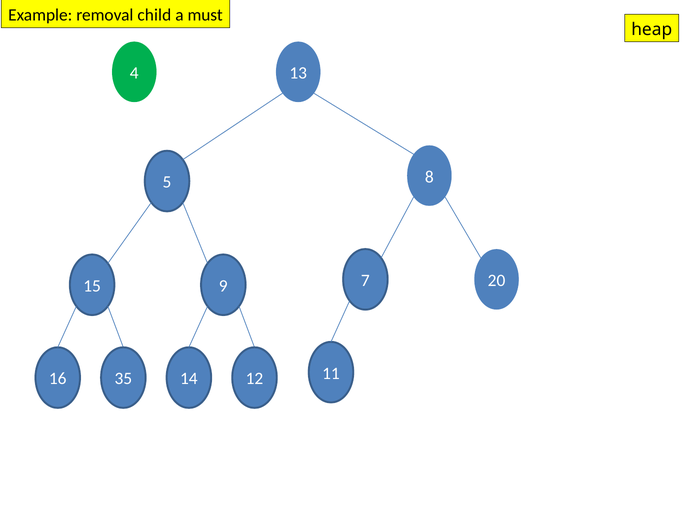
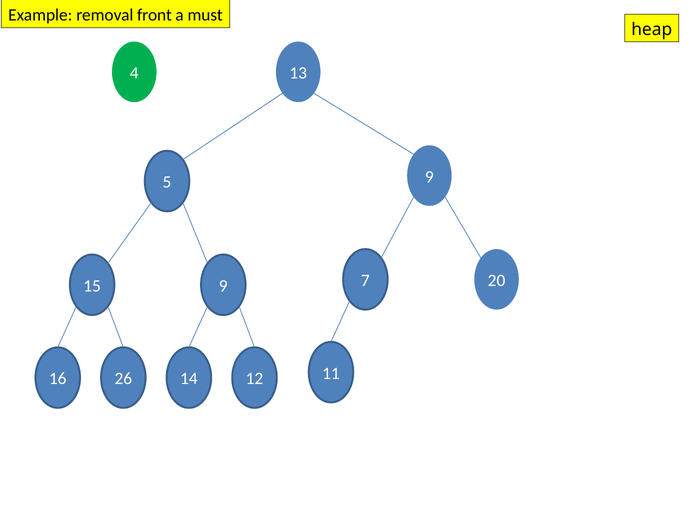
child: child -> front (154, 15)
5 8: 8 -> 9 (429, 177)
35: 35 -> 26 (123, 379)
